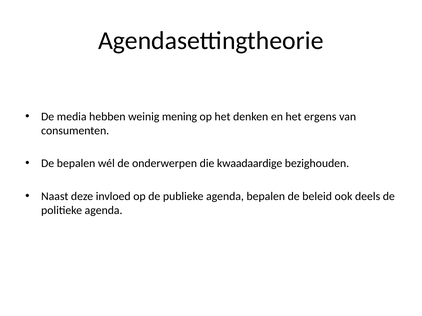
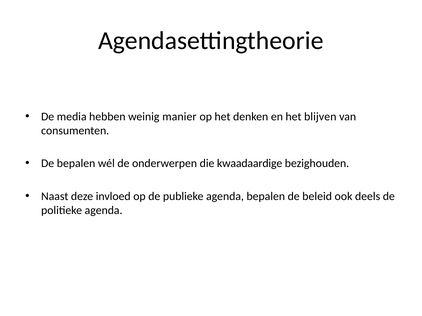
mening: mening -> manier (179, 117)
ergens: ergens -> blijven (320, 117)
